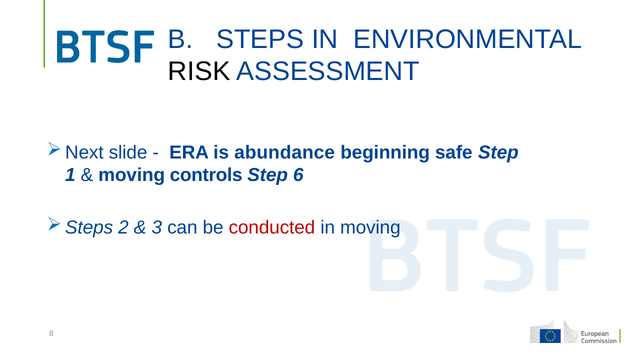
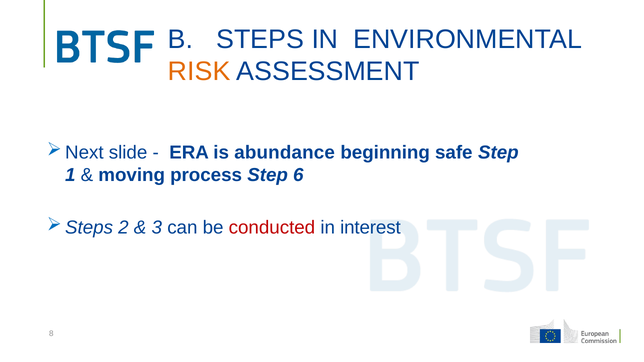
RISK colour: black -> orange (199, 72)
controls: controls -> process (206, 175)
in moving: moving -> interest (370, 228)
